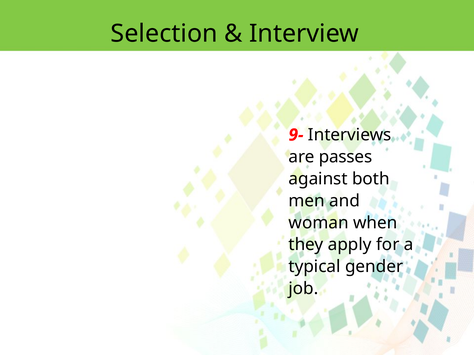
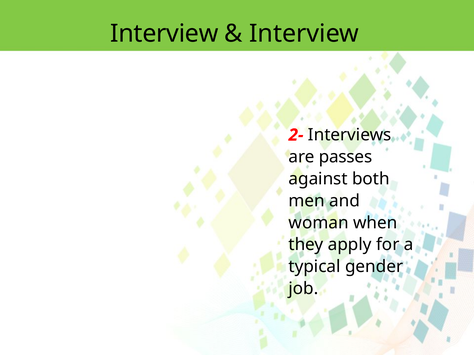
Selection: Selection -> Interview (164, 34)
9-: 9- -> 2- (296, 135)
